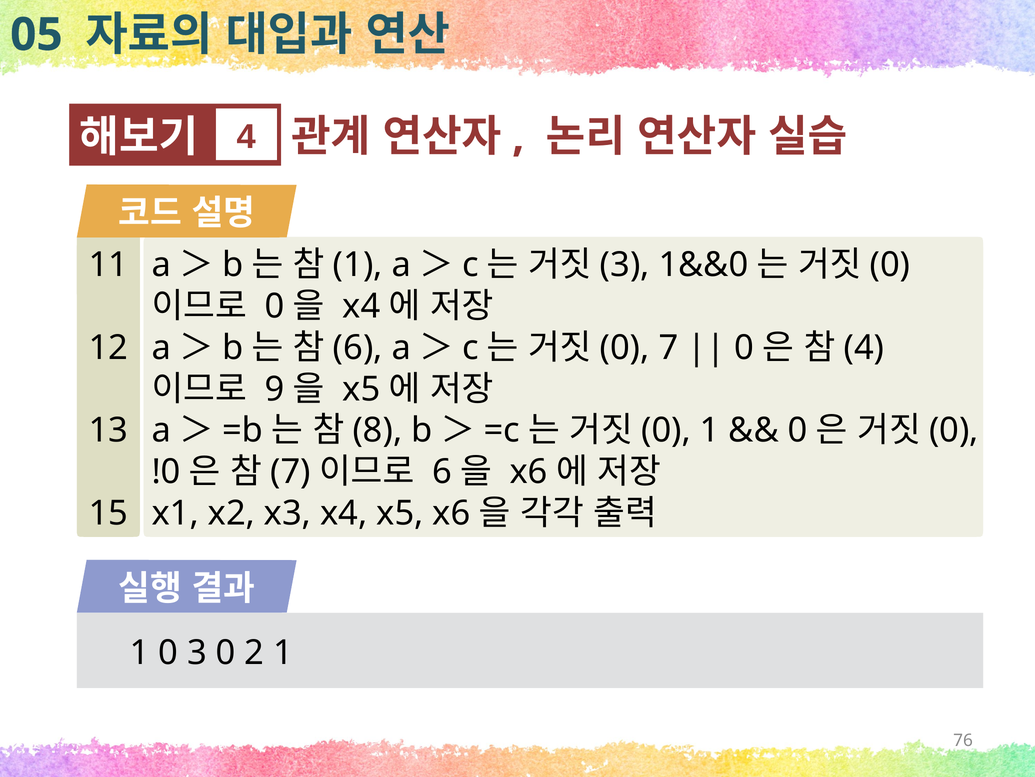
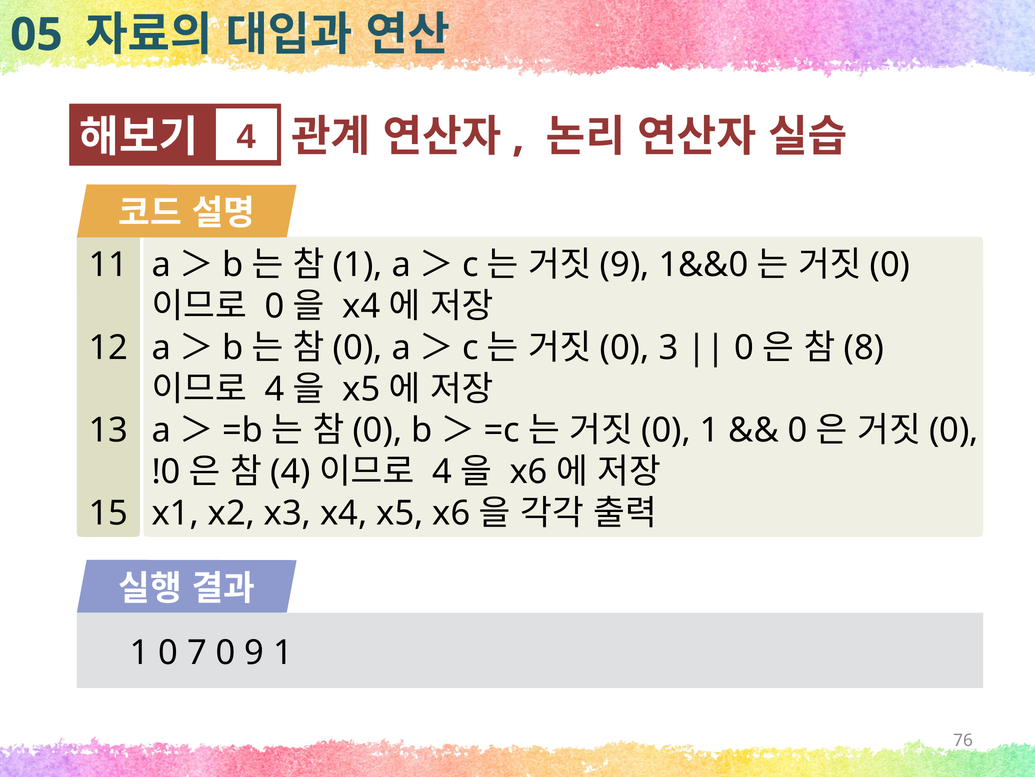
3: 3 -> 9 (625, 265)
6: 6 -> 0 (358, 347)
0 7: 7 -> 3 (668, 347)
4: 4 -> 8 (864, 347)
9: 9 -> 4 (275, 389)
8: 8 -> 0 (377, 430)
7: 7 -> 4 (291, 472)
6: 6 -> 4 (442, 472)
0 3: 3 -> 7 (197, 652)
0 2: 2 -> 9 (254, 652)
